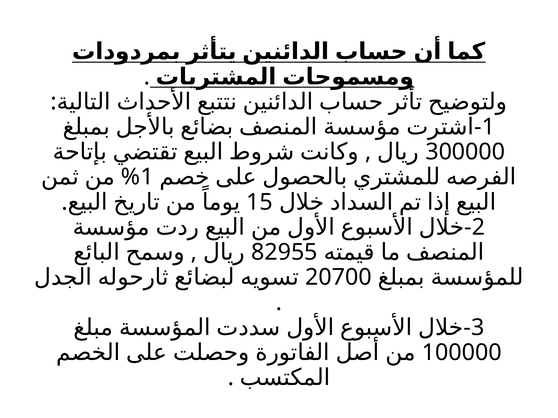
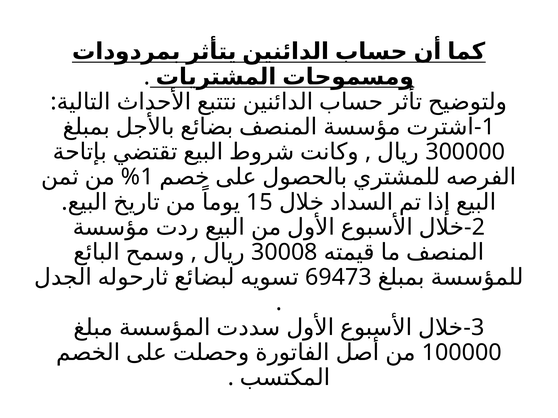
82955: 82955 -> 30008 (284, 253)
20700: 20700 -> 69473 (338, 278)
